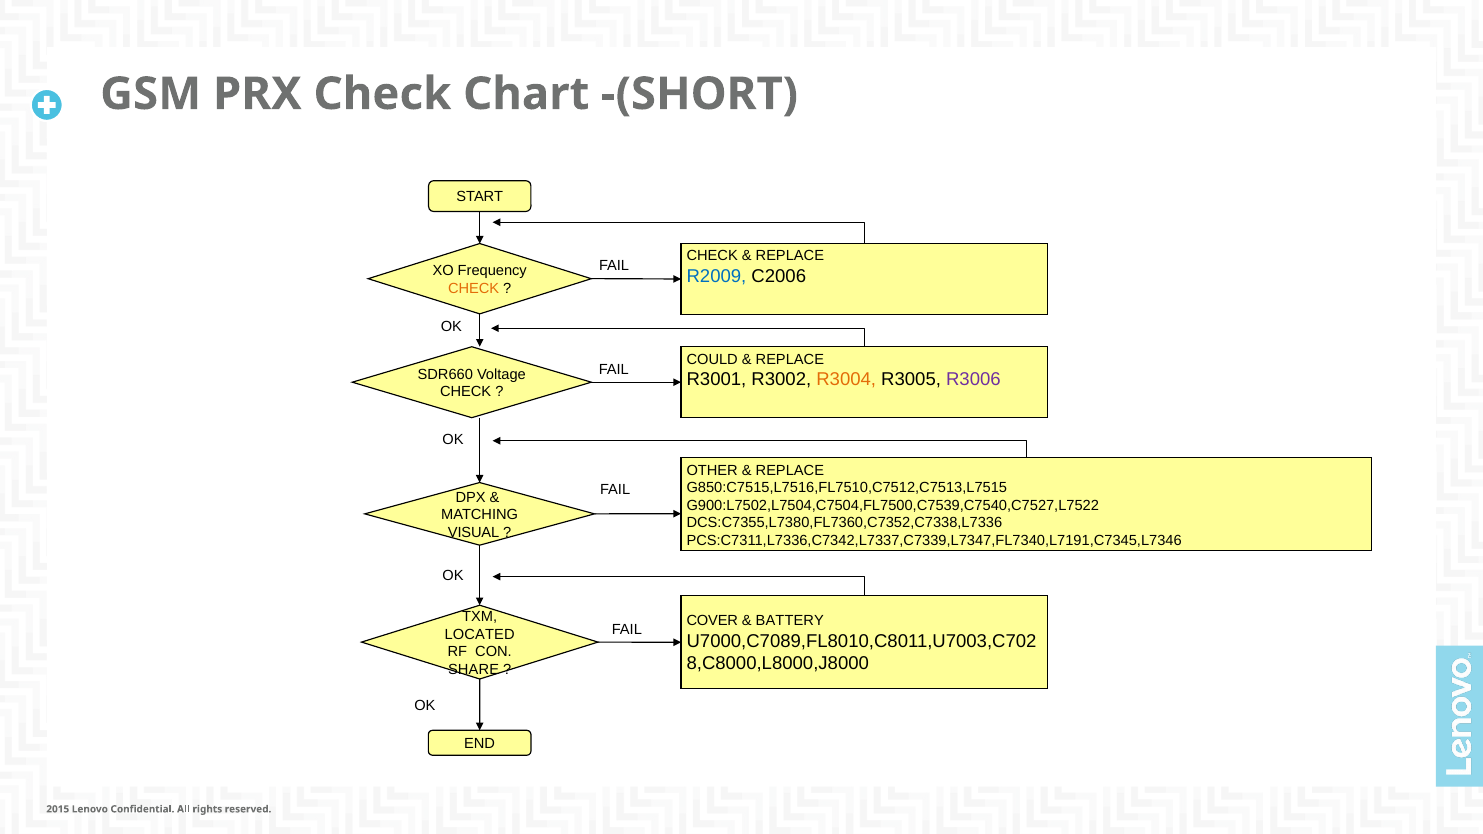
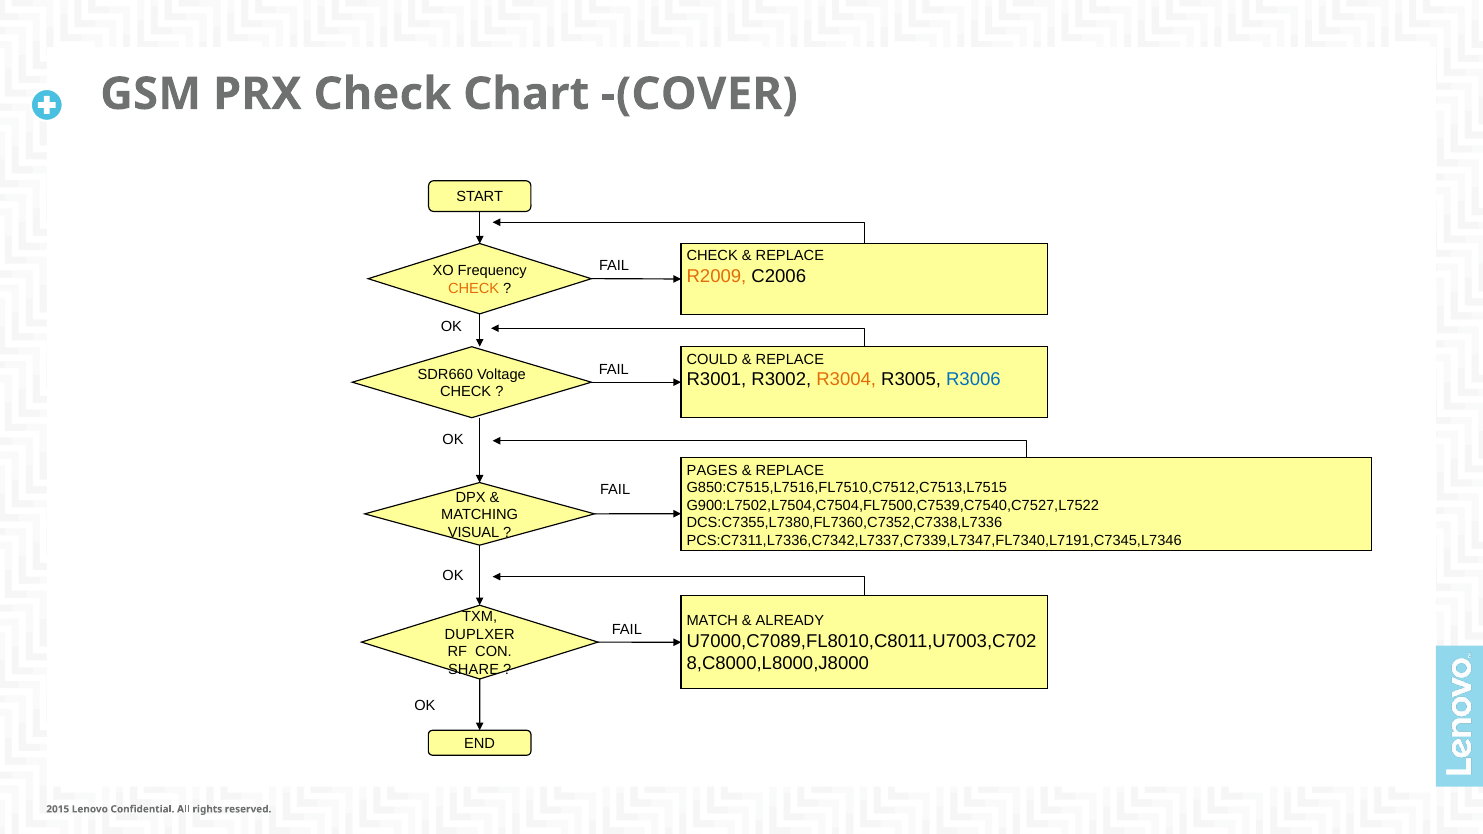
-(SHORT: -(SHORT -> -(COVER (699, 94)
R2009 colour: blue -> orange (716, 276)
R3006 colour: purple -> blue (973, 380)
OTHER: OTHER -> PAGES (712, 470)
COVER: COVER -> MATCH (712, 621)
BATTERY: BATTERY -> ALREADY (790, 621)
LOCATED: LOCATED -> DUPLXER (480, 634)
